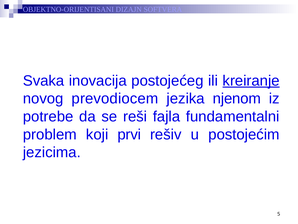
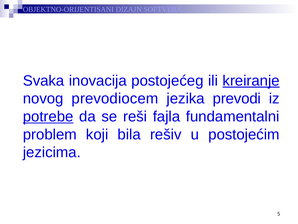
njenom: njenom -> prevodi (237, 98)
potrebe underline: none -> present (48, 116)
prvi: prvi -> bila (129, 134)
